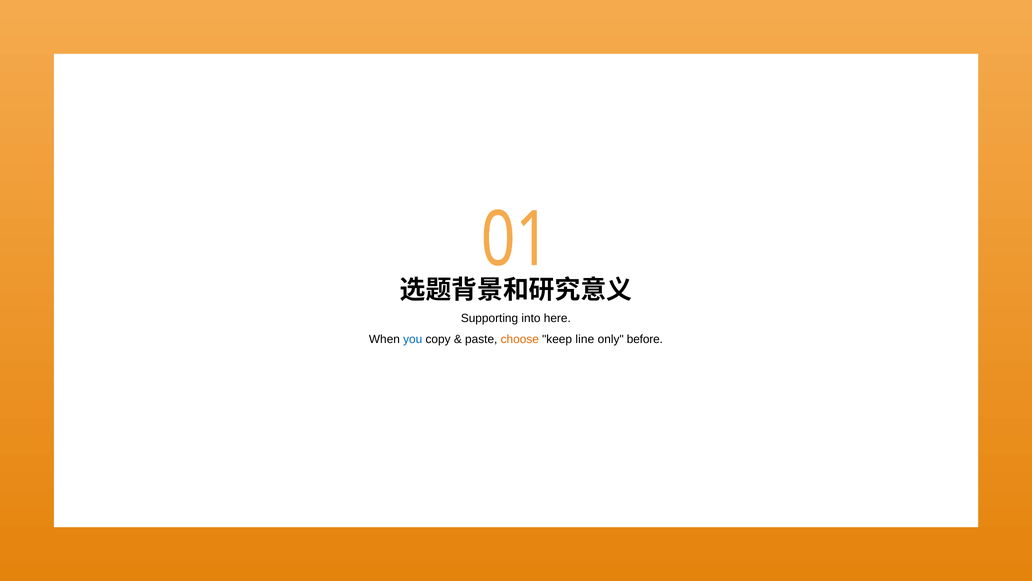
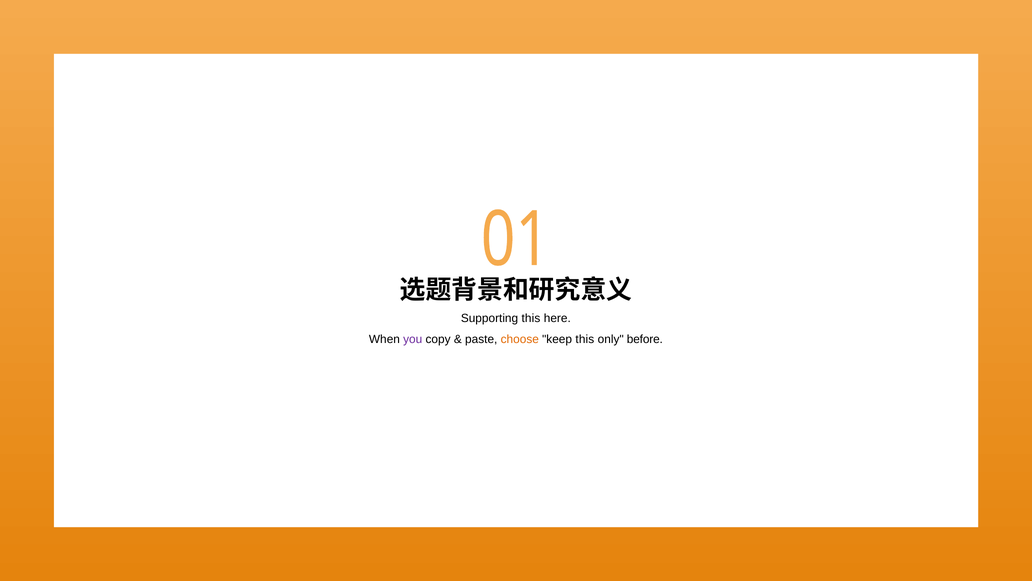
Supporting into: into -> this (531, 318)
you colour: blue -> purple (413, 339)
keep line: line -> this (585, 339)
